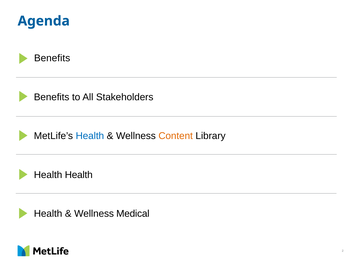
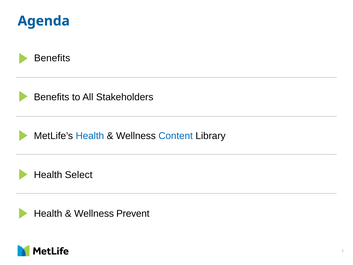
Content colour: orange -> blue (176, 136)
Health: Health -> Select (79, 175)
Medical: Medical -> Prevent (133, 213)
